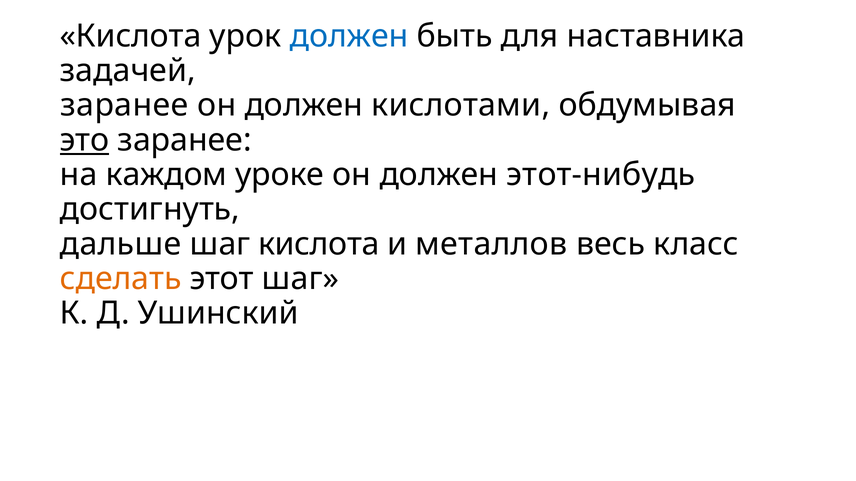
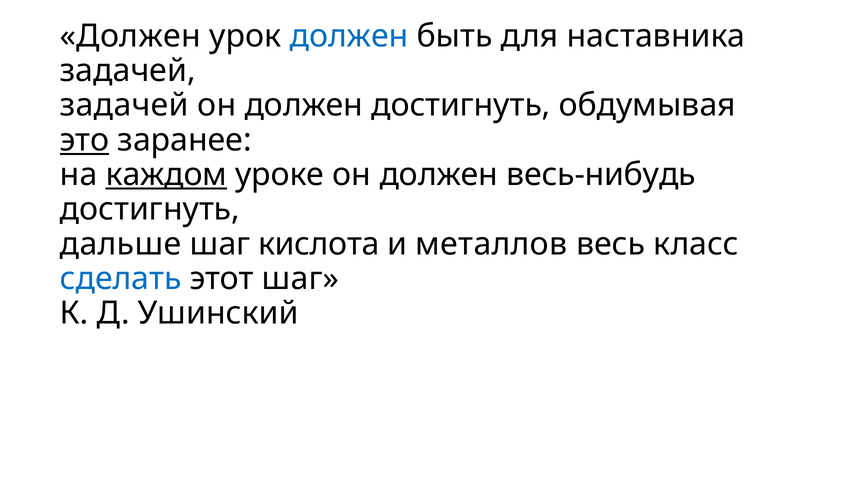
Кислота: Кислота -> Должен (130, 36)
заранее: заранее -> задачей (124, 105)
должен кислотами: кислотами -> достигнуть (461, 105)
каждом underline: none -> present (166, 175)
этот-нибудь: этот-нибудь -> весь-нибудь (601, 175)
сделать colour: orange -> blue (121, 279)
